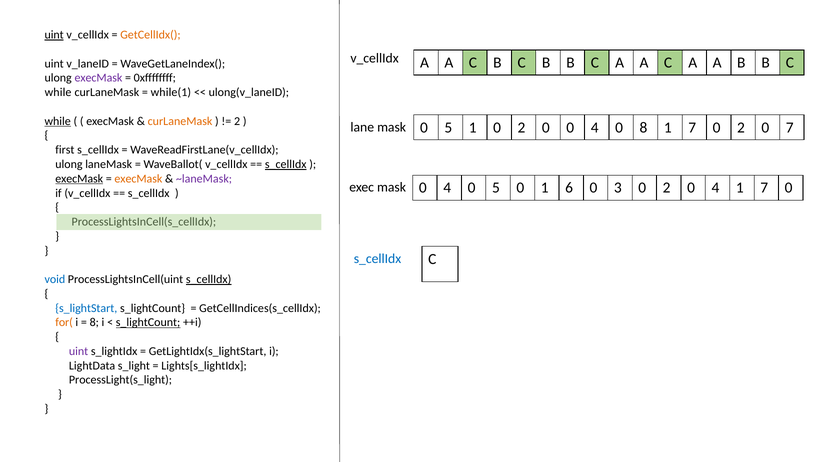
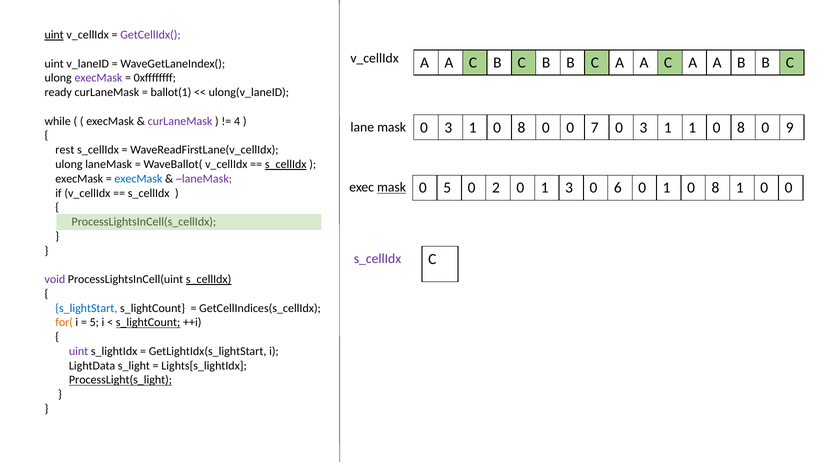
GetCellIdx( colour: orange -> purple (150, 35)
while: while -> ready (58, 92)
while(1: while(1 -> ballot(1 (171, 92)
while underline: present -> none (58, 121)
curLaneMask colour: orange -> purple (180, 121)
2: 2 -> 4 (237, 121)
5: 5 -> 3 (448, 127)
2: 2 -> 8 (521, 127)
0 0 4: 4 -> 7 (595, 127)
8: 8 -> 3 (643, 127)
7: 7 -> 1 (692, 127)
2: 2 -> 8 (741, 127)
0 7: 7 -> 9 (790, 127)
first: first -> rest (65, 150)
execMask underline: present -> none (79, 179)
execMask colour: orange -> blue (138, 179)
4: 4 -> 5 (447, 188)
5: 5 -> 2 (496, 188)
1 6: 6 -> 3 (569, 188)
3: 3 -> 6 (618, 188)
2: 2 -> 1 (667, 188)
4: 4 -> 8 (715, 188)
7: 7 -> 0 (764, 188)
mask underline: none -> present (392, 187)
s_cellIdx colour: blue -> purple (377, 258)
void colour: blue -> purple (55, 279)
8: 8 -> 5 (94, 322)
ProcessLight(s_light underline: none -> present (120, 380)
